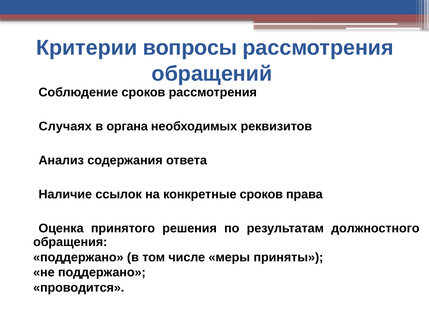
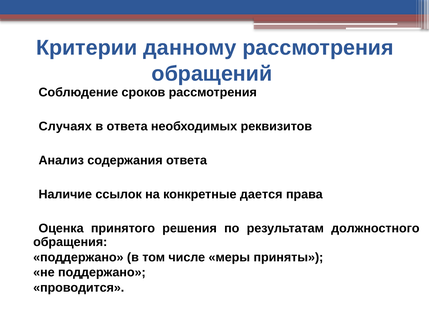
вопросы: вопросы -> данному (190, 48)
в органа: органа -> ответа (127, 126)
конкретные сроков: сроков -> дается (261, 194)
